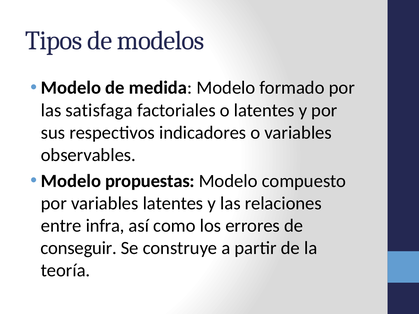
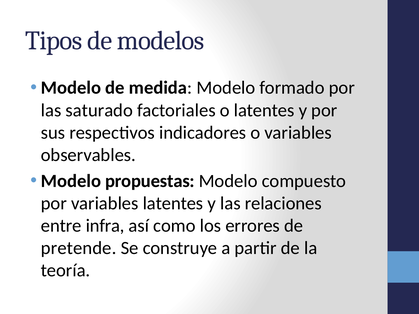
satisfaga: satisfaga -> saturado (99, 110)
conseguir: conseguir -> pretende (79, 248)
